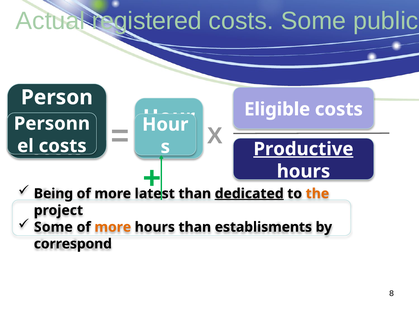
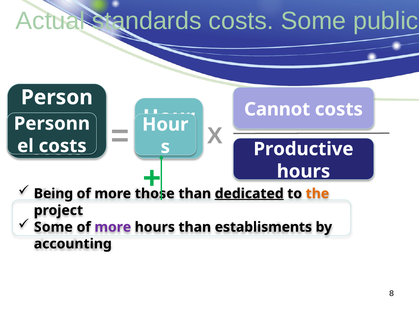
registered: registered -> standards (147, 21)
Eligible: Eligible -> Cannot (277, 109)
Productive underline: present -> none (303, 149)
latest: latest -> those (155, 194)
more colour: orange -> purple (113, 227)
correspond: correspond -> accounting (73, 244)
